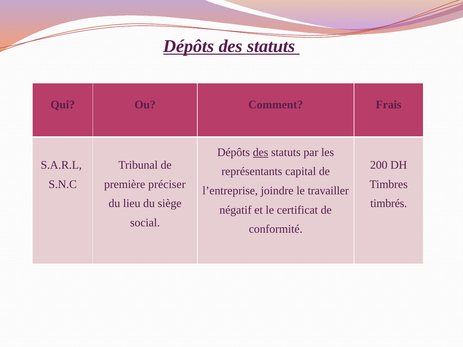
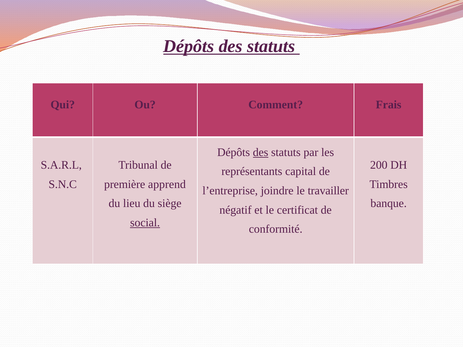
préciser: préciser -> apprend (167, 184)
timbrés: timbrés -> banque (389, 204)
social underline: none -> present (145, 223)
